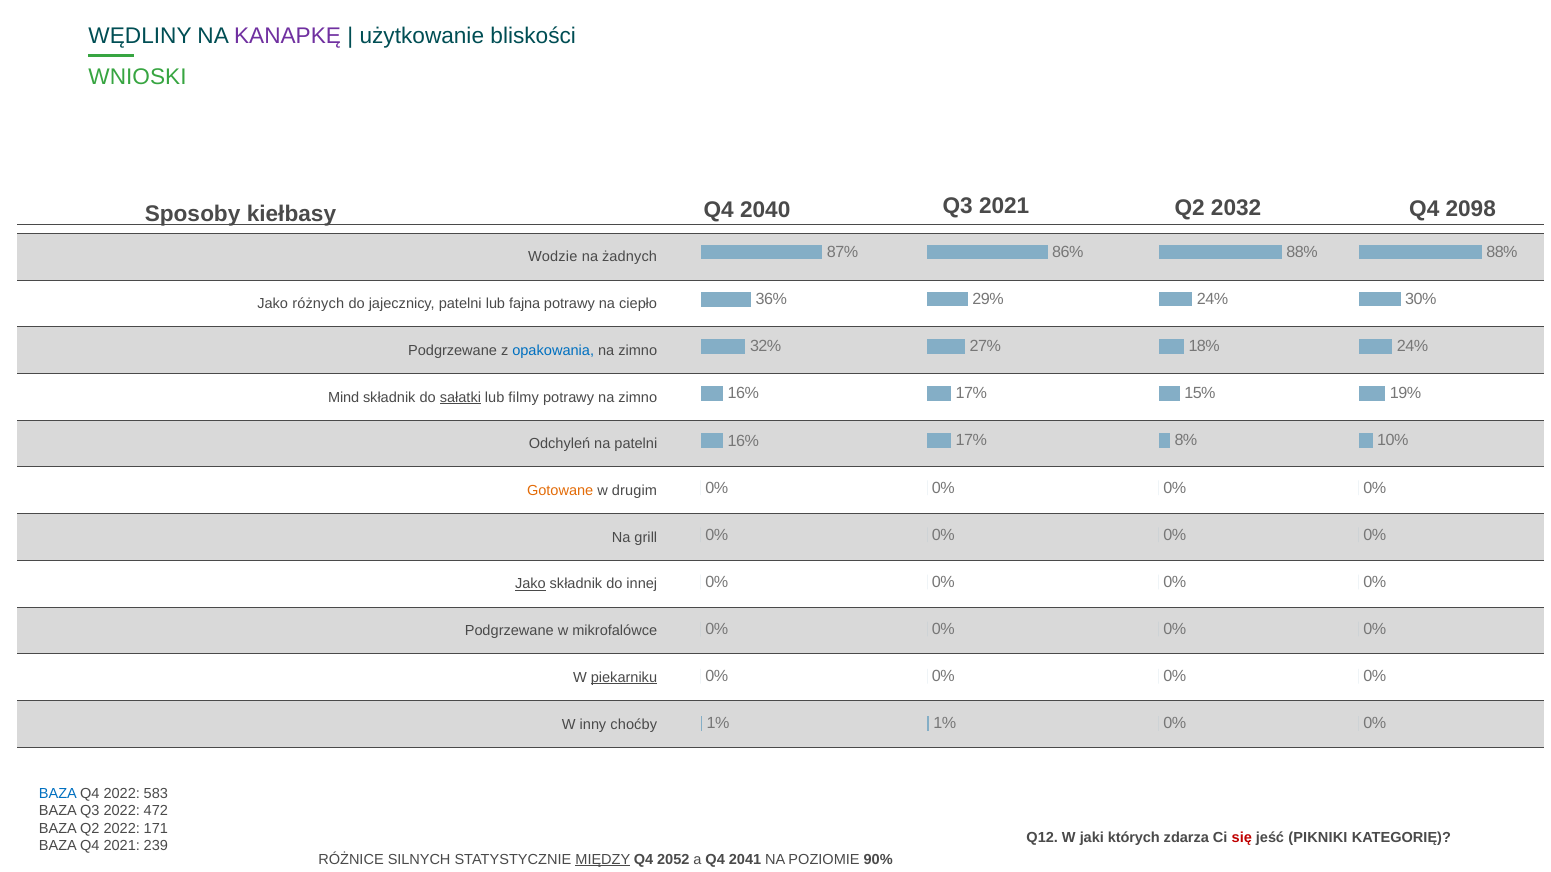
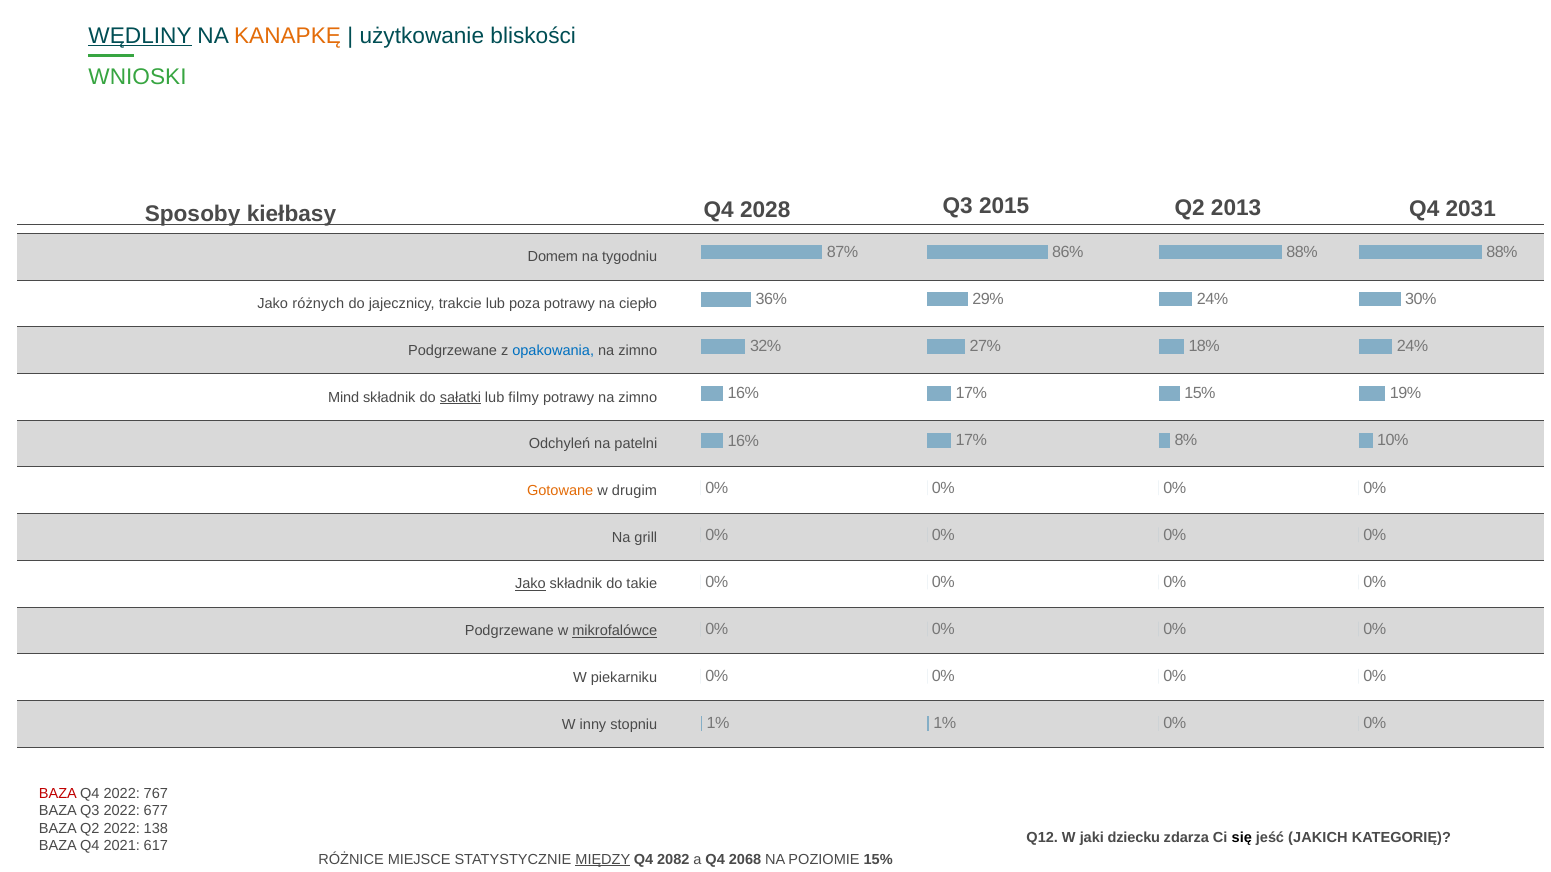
WĘDLINY underline: none -> present (140, 36)
KANAPKĘ colour: purple -> orange (288, 36)
Q3 2021: 2021 -> 2015 (1004, 206)
2032: 2032 -> 2013 (1236, 208)
2098: 2098 -> 2031 (1471, 209)
2040: 2040 -> 2028 (765, 210)
Wodzie: Wodzie -> Domem (553, 257)
żadnych: żadnych -> tygodniu (630, 257)
jajecznicy patelni: patelni -> trakcie (460, 304)
fajna: fajna -> poza (525, 304)
innej: innej -> takie (642, 584)
mikrofalówce underline: none -> present (615, 631)
piekarniku underline: present -> none (624, 678)
choćby: choćby -> stopniu (634, 725)
BAZA colour: blue -> red (58, 794)
583: 583 -> 767 (156, 794)
472: 472 -> 677 (156, 811)
171: 171 -> 138 (156, 829)
których: których -> dziecku (1134, 838)
się colour: red -> black (1242, 838)
PIKNIKI: PIKNIKI -> JAKICH (1318, 838)
239: 239 -> 617 (156, 846)
SILNYCH: SILNYCH -> MIEJSCE (419, 860)
2052: 2052 -> 2082 (673, 860)
2041: 2041 -> 2068 (745, 860)
POZIOMIE 90%: 90% -> 15% (878, 860)
